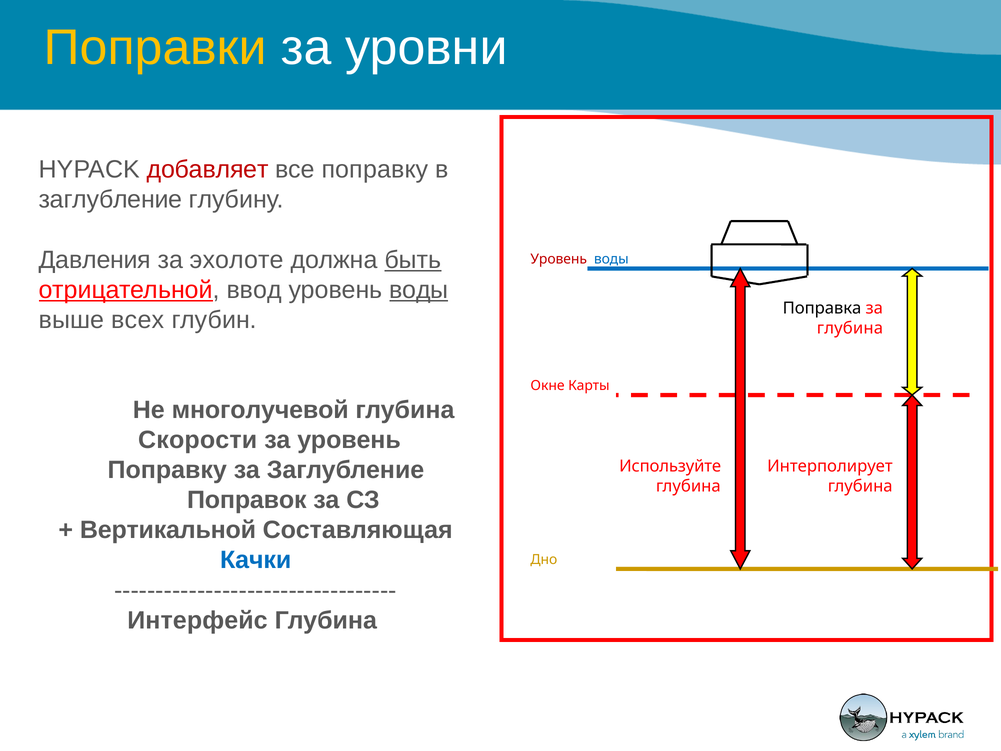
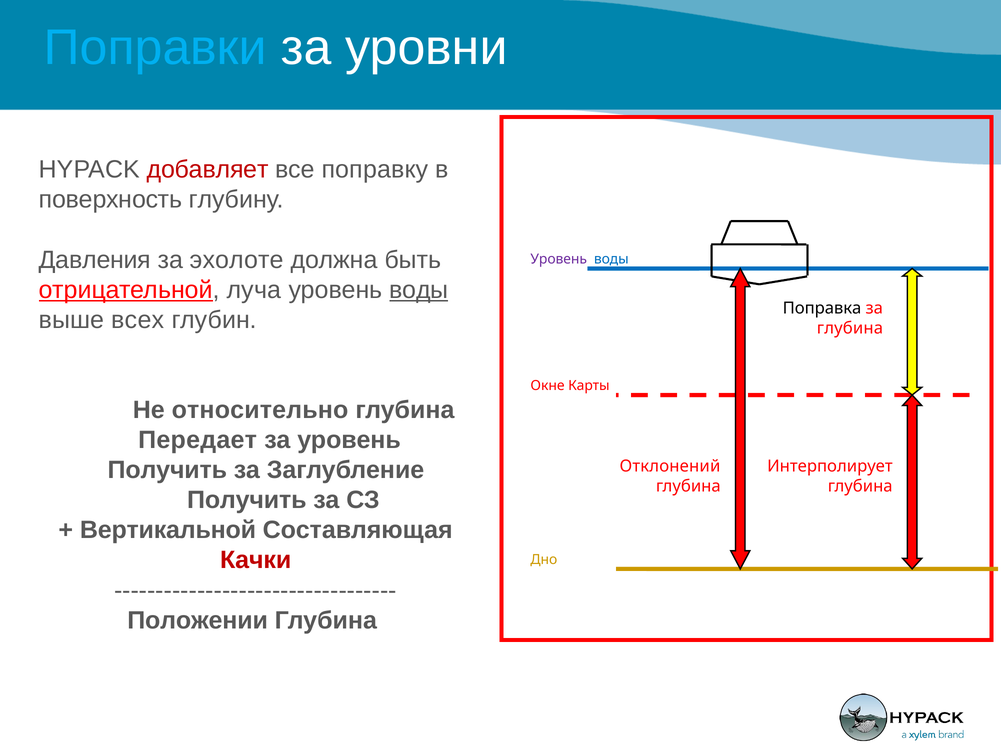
Поправки colour: yellow -> light blue (155, 48)
заглубление: заглубление -> поверхность (111, 200)
быть underline: present -> none (413, 260)
Уровень colour: red -> purple (559, 259)
ввод: ввод -> луча (254, 290)
многолучевой: многолучевой -> относительно (260, 410)
Скорости: Скорости -> Передает (198, 440)
Поправку: Поправку -> Получить (167, 470)
Используйте: Используйте -> Отклонений (670, 466)
Поправок: Поправок -> Получить (247, 500)
Качки colour: blue -> red (256, 560)
Интерфейс: Интерфейс -> Положении (198, 620)
